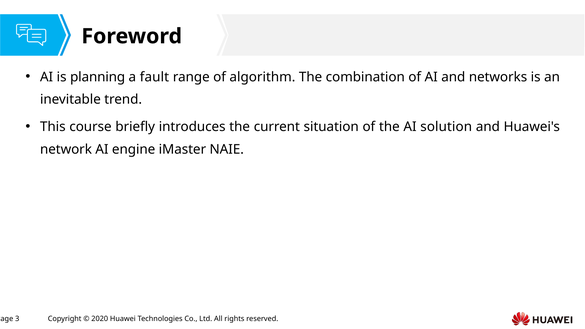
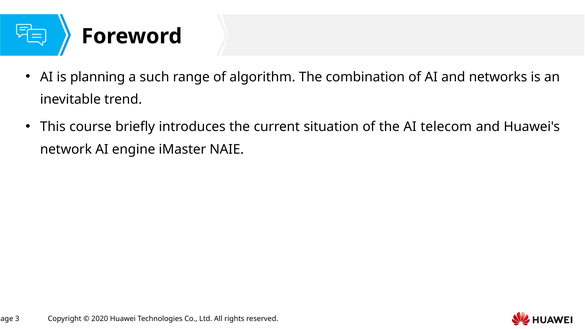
fault: fault -> such (154, 77)
solution: solution -> telecom (446, 127)
